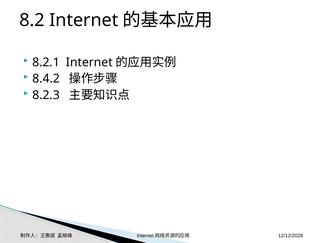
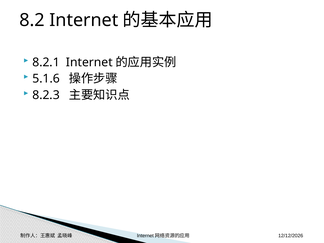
8.4.2: 8.4.2 -> 5.1.6 (46, 79)
